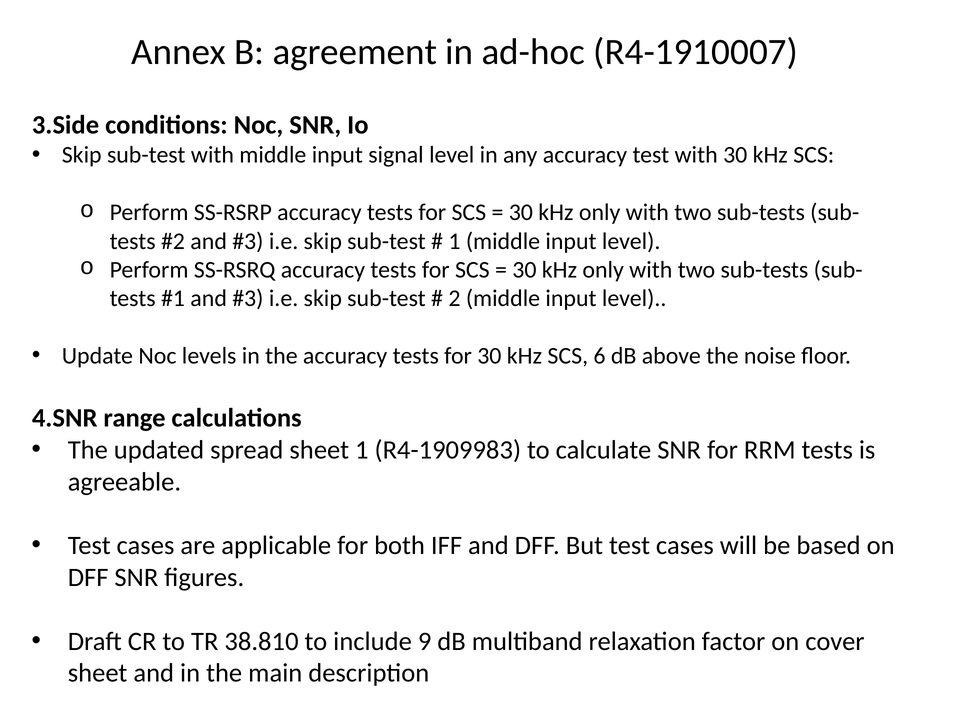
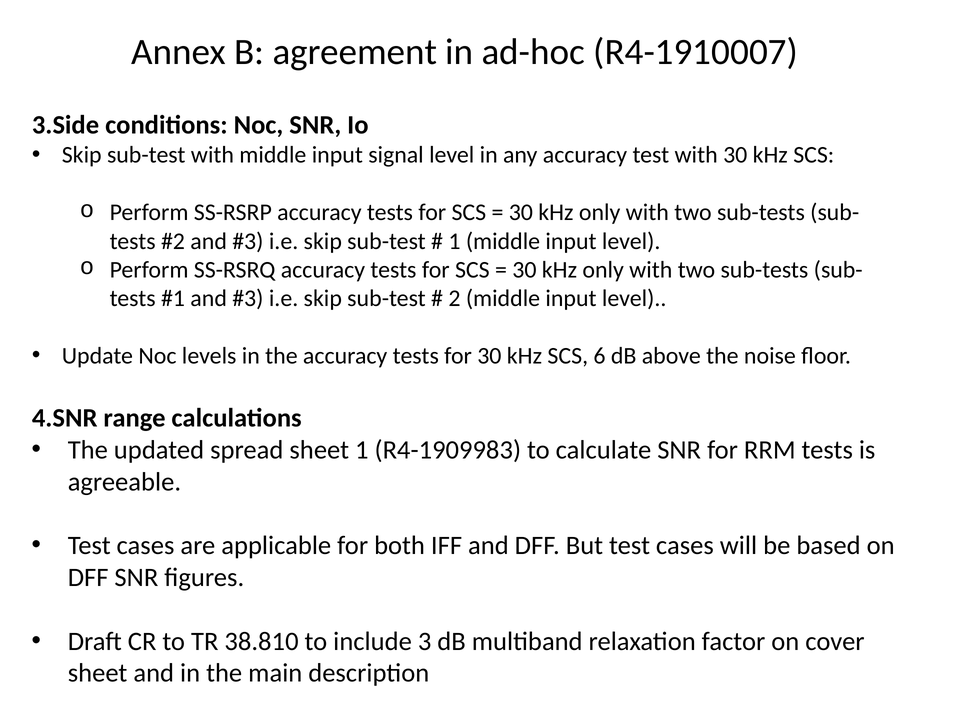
9: 9 -> 3 (425, 641)
